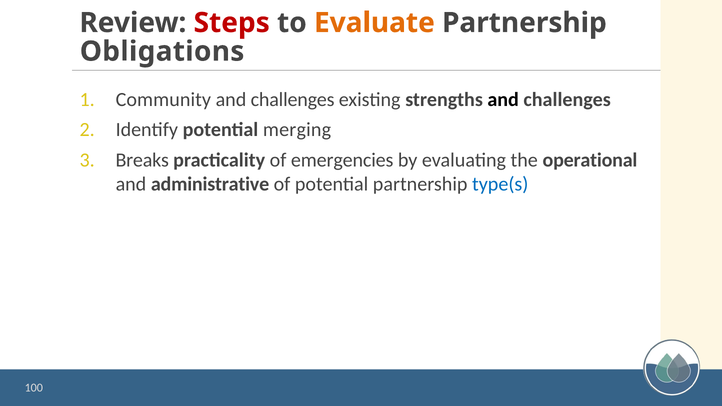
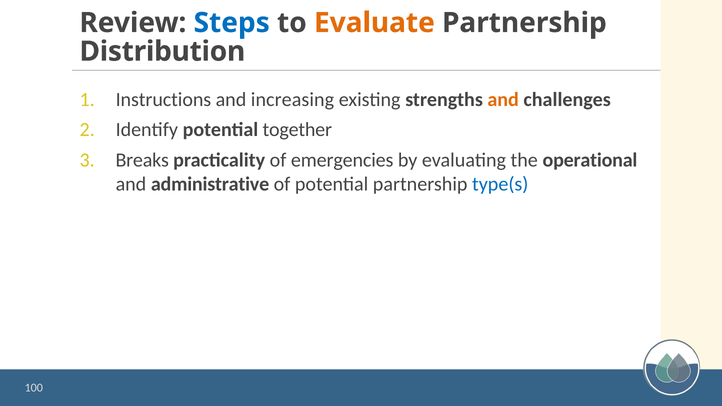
Steps colour: red -> blue (232, 23)
Obligations: Obligations -> Distribution (162, 51)
Community: Community -> Instructions (163, 100)
challenges: challenges -> increasing (292, 100)
and colour: black -> orange (503, 100)
merging: merging -> together (297, 130)
